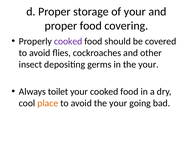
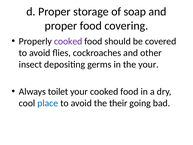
of your: your -> soap (135, 12)
place colour: orange -> blue (48, 103)
avoid the your: your -> their (118, 103)
